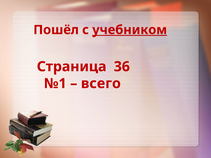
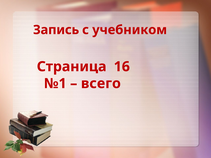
Пошёл: Пошёл -> Запись (56, 30)
учебником underline: present -> none (130, 30)
36: 36 -> 16 (122, 67)
